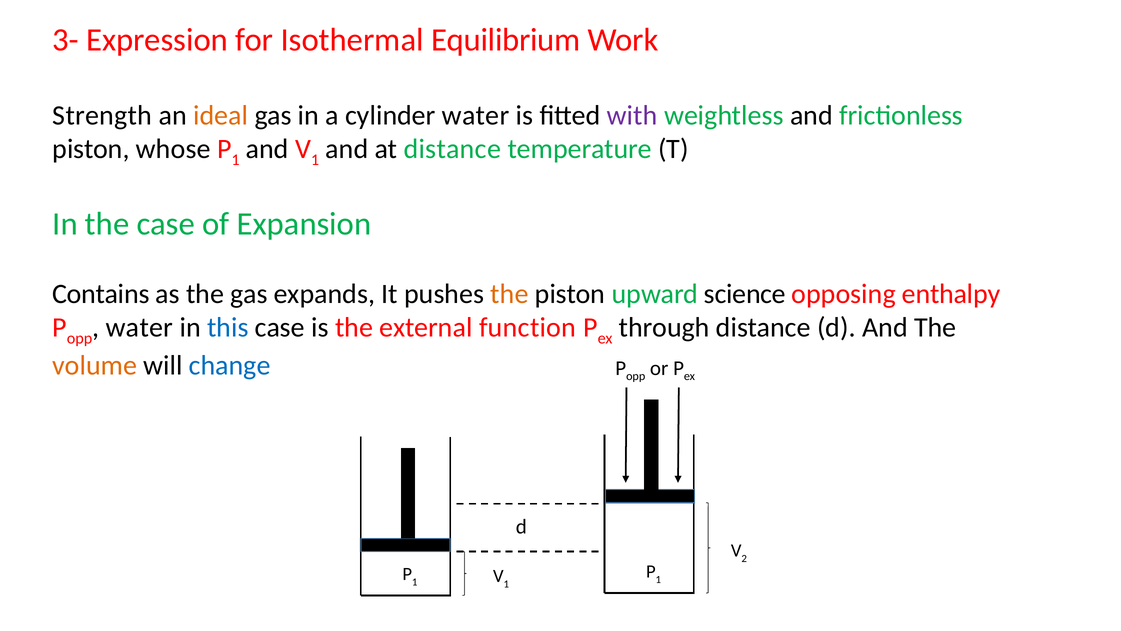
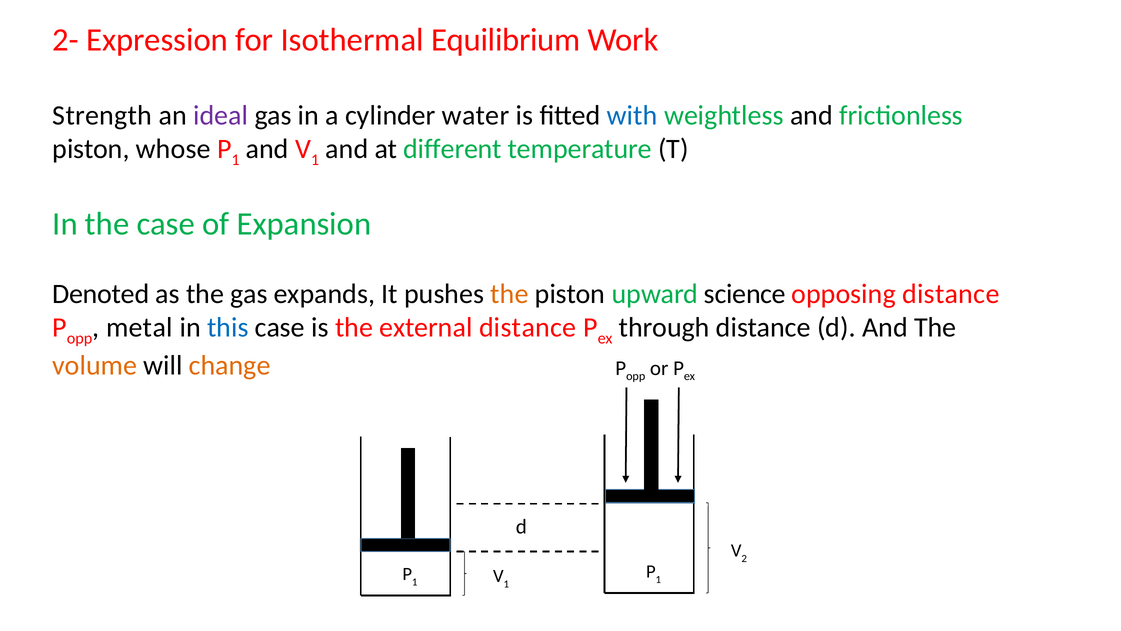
3-: 3- -> 2- (66, 40)
ideal colour: orange -> purple (221, 115)
with colour: purple -> blue (632, 115)
at distance: distance -> different (453, 149)
Contains: Contains -> Denoted (101, 294)
opposing enthalpy: enthalpy -> distance (951, 294)
water: water -> metal (139, 327)
external function: function -> distance (528, 327)
change colour: blue -> orange (230, 365)
